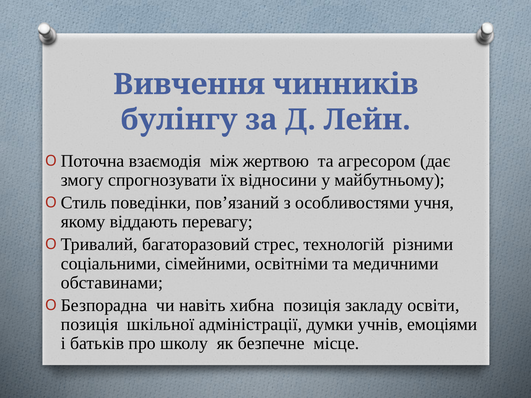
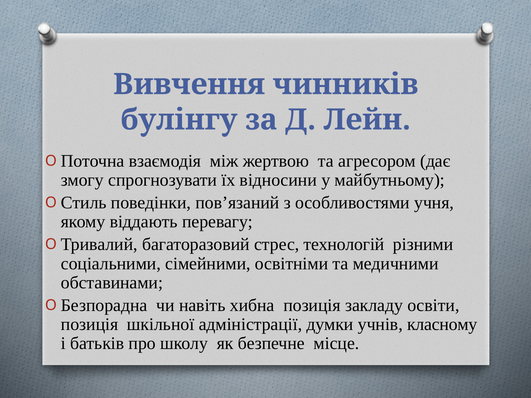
емоціями: емоціями -> класному (442, 325)
